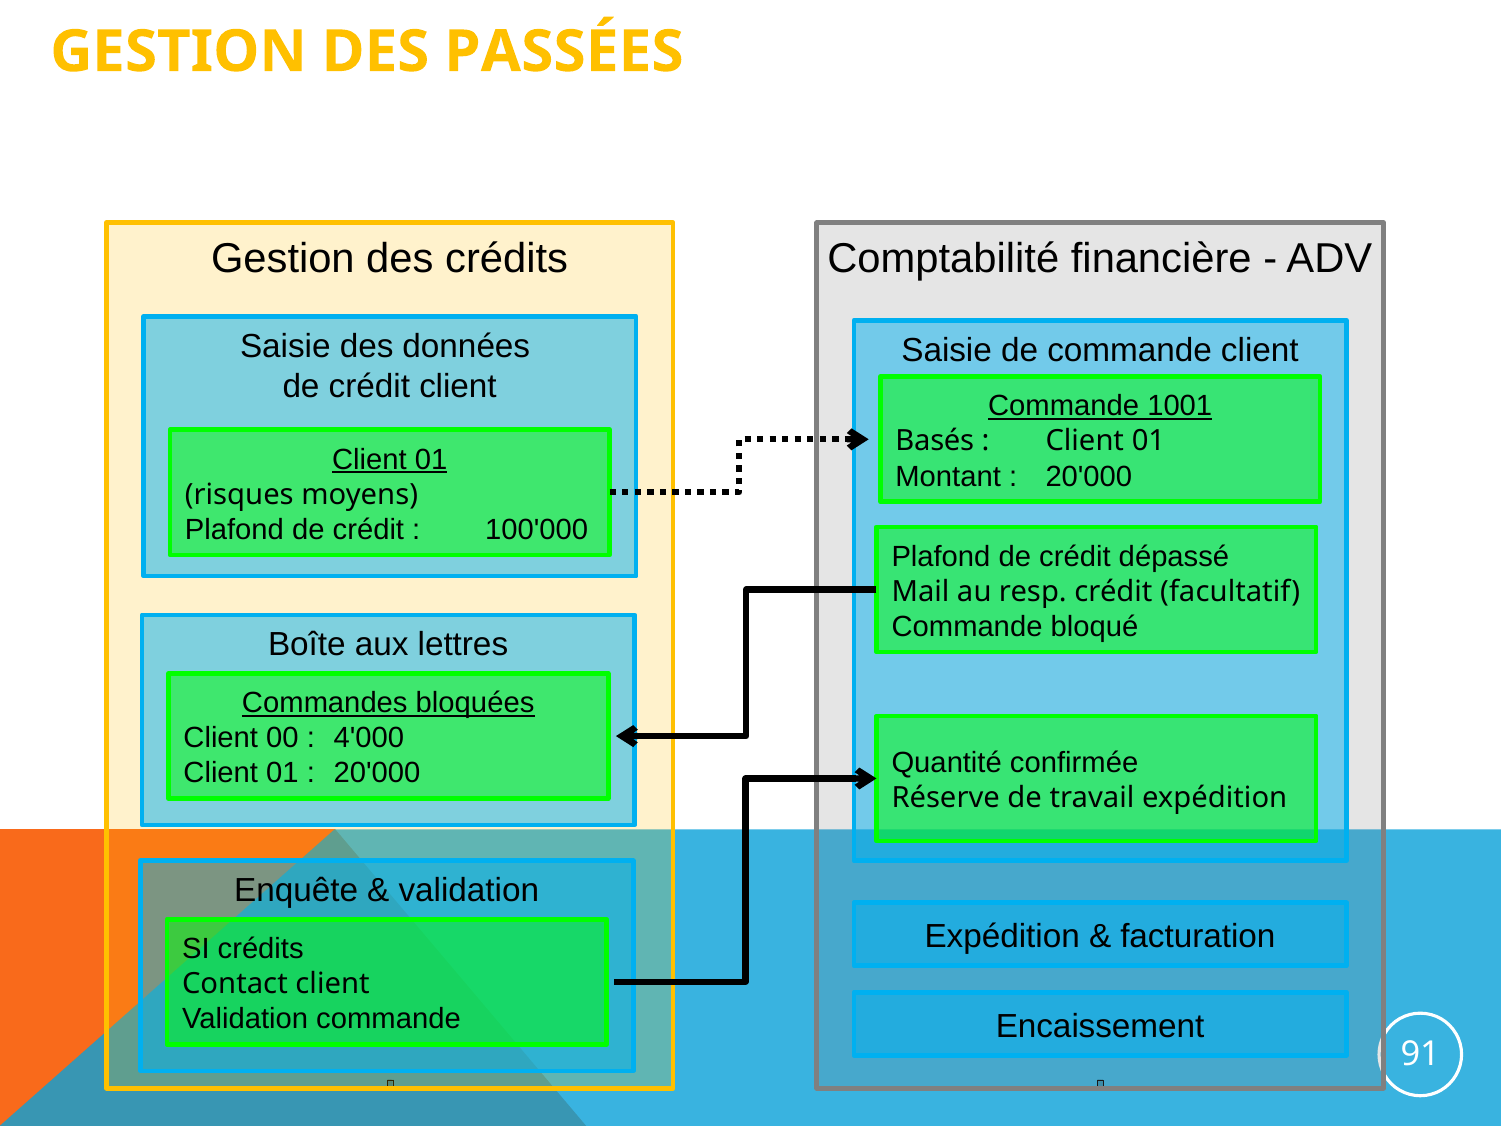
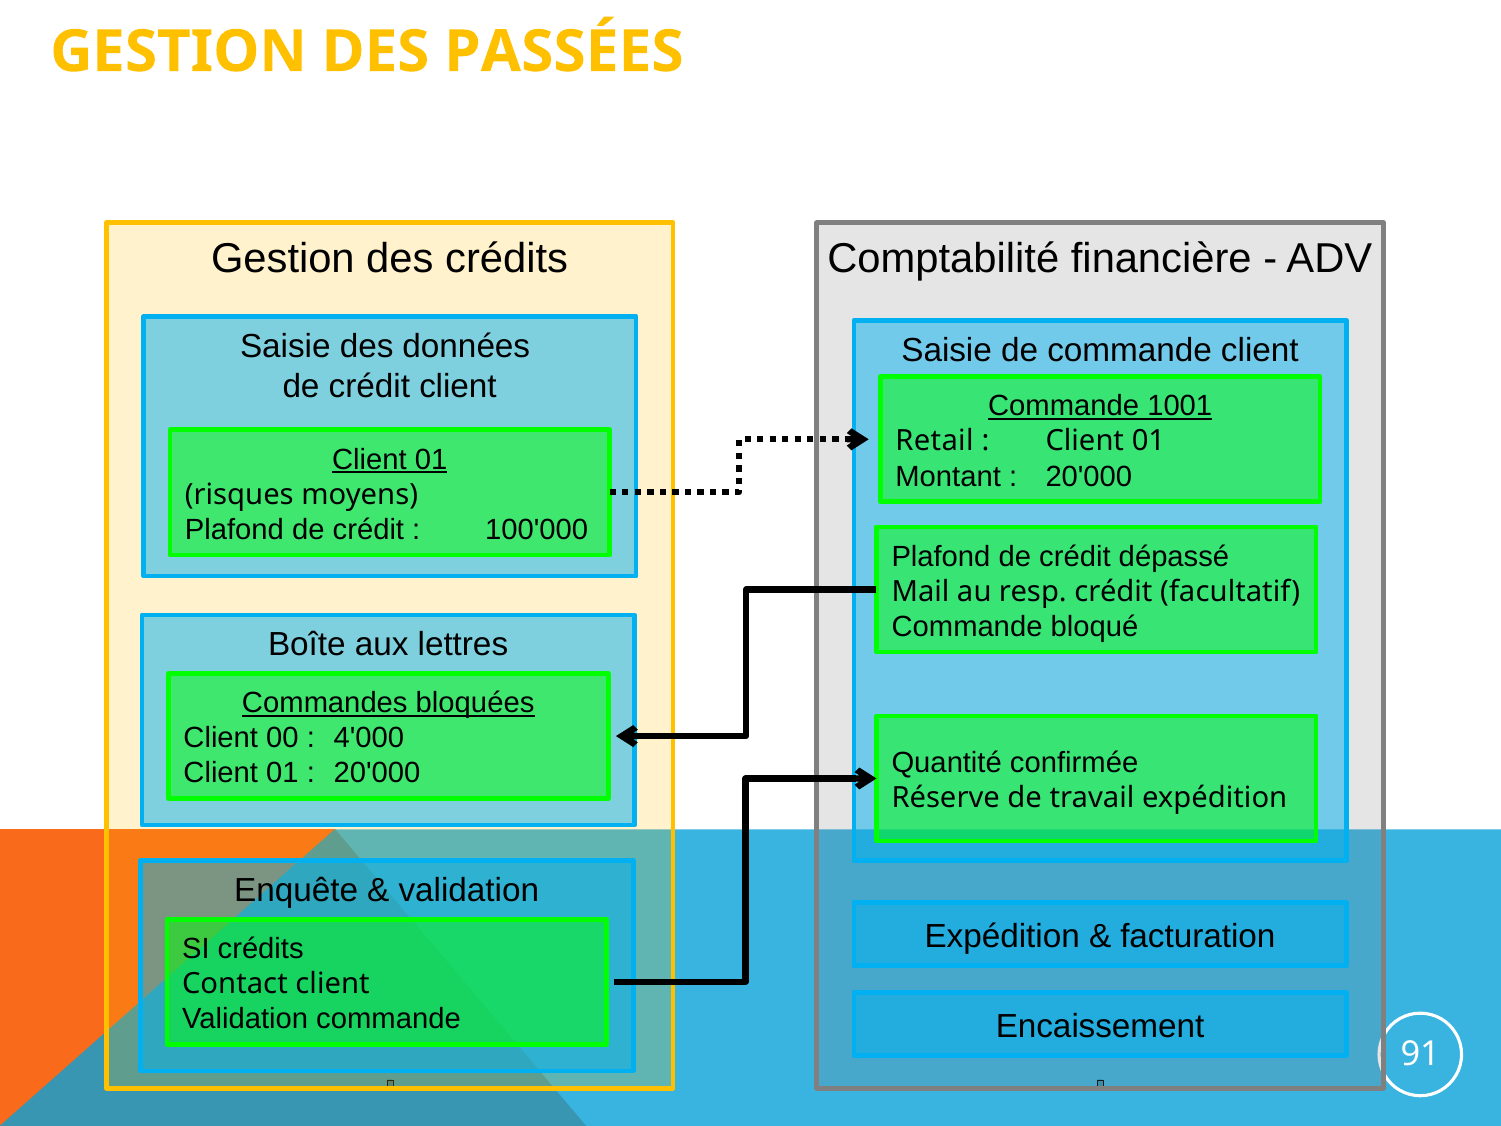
Basés: Basés -> Retail (935, 441)
